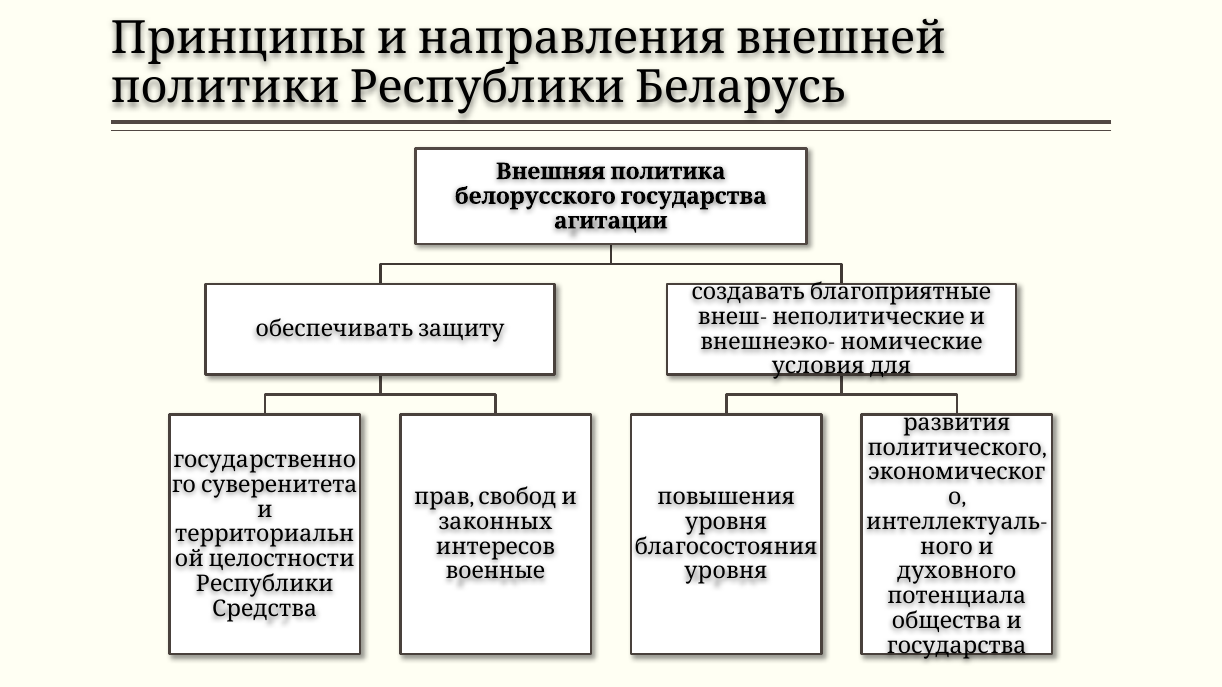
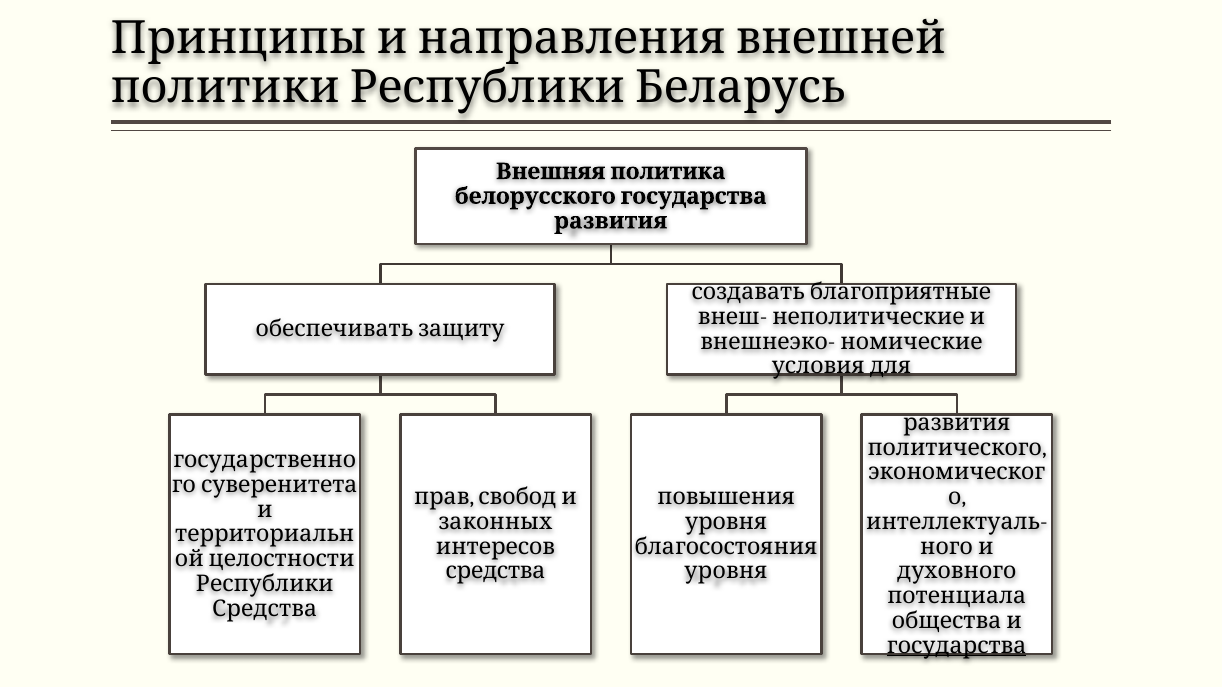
агитации: агитации -> развития (611, 221)
военные: военные -> средства (496, 572)
государства underline: none -> present (957, 646)
